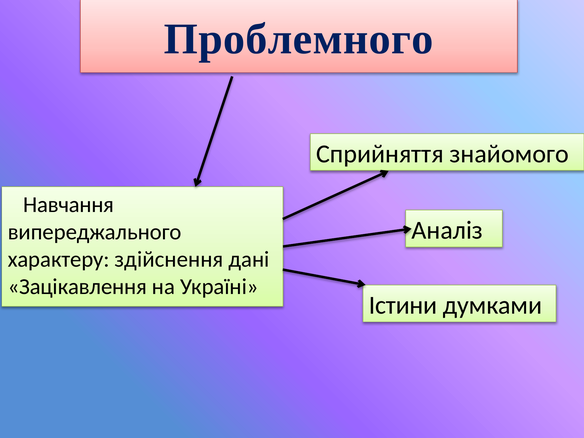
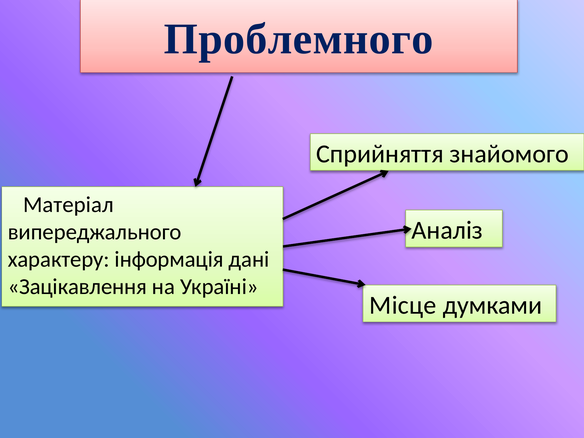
Навчання: Навчання -> Матеріал (68, 205)
здійснення: здійснення -> інформація (169, 259)
Істини: Істини -> Місце (403, 305)
